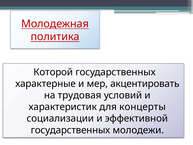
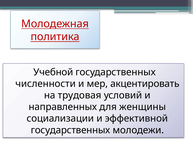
Которой: Которой -> Учебной (53, 72)
характерные: характерные -> численности (46, 84)
характеристик: характеристик -> направленных (63, 107)
концерты: концерты -> женщины (143, 107)
